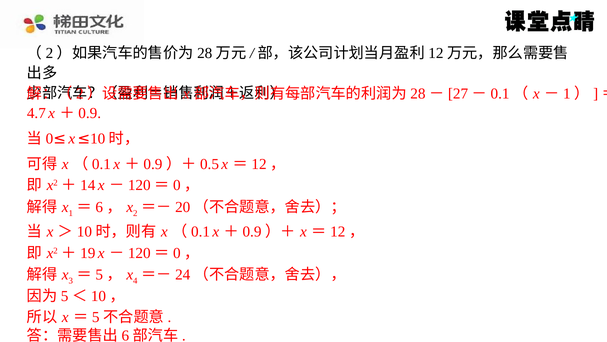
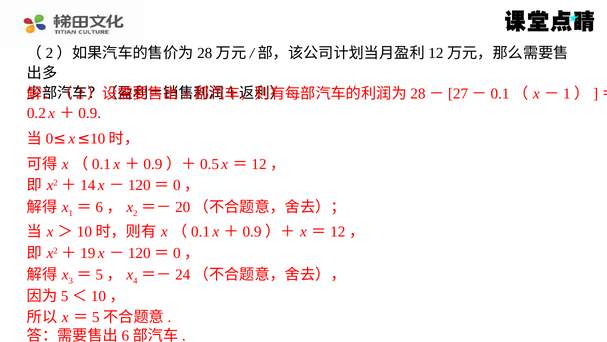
4.7: 4.7 -> 0.2 (36, 113)
